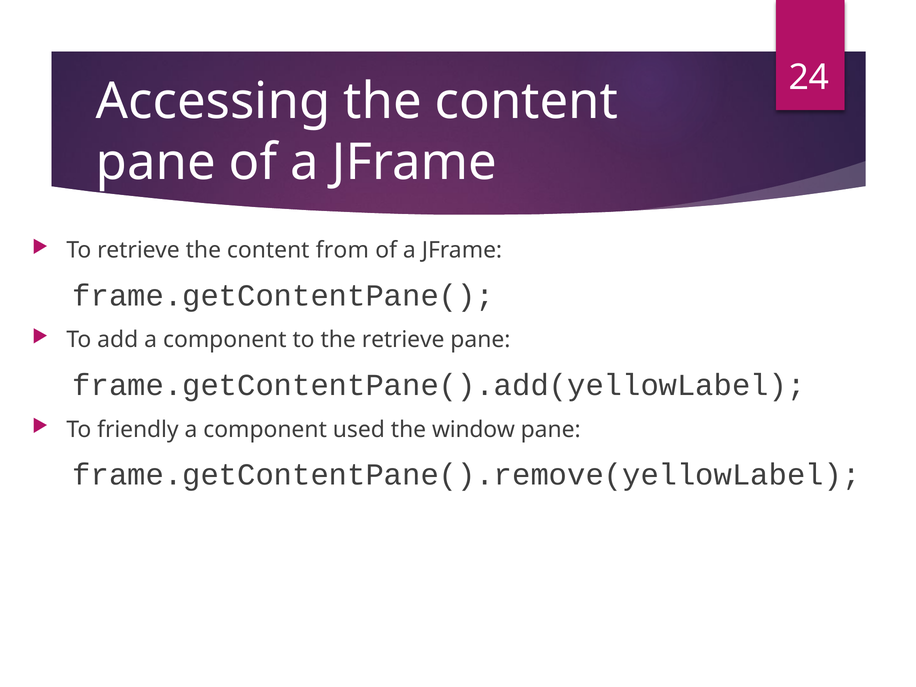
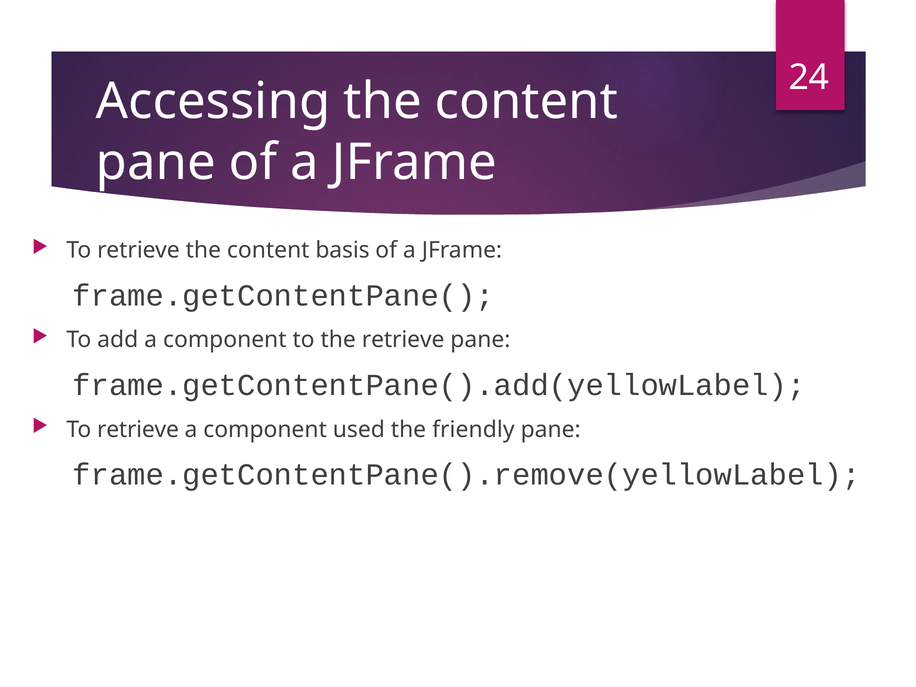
from: from -> basis (343, 250)
friendly: friendly -> retrieve (138, 429)
window: window -> friendly (473, 429)
